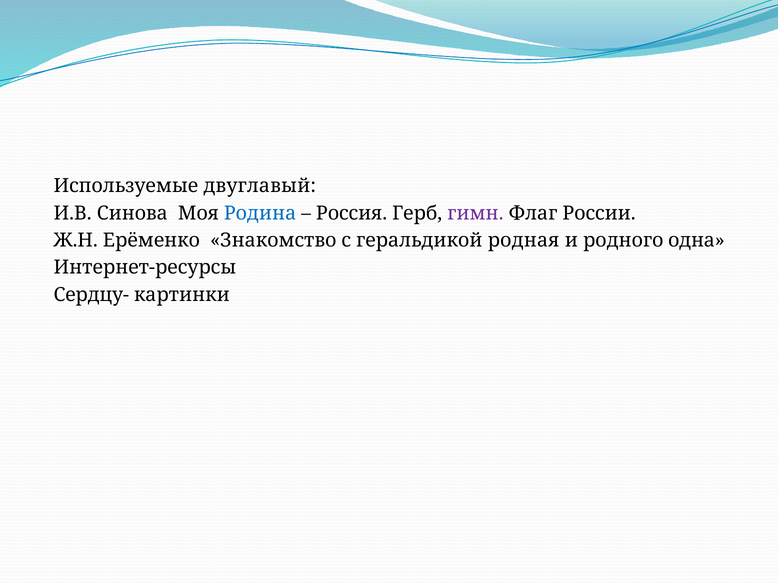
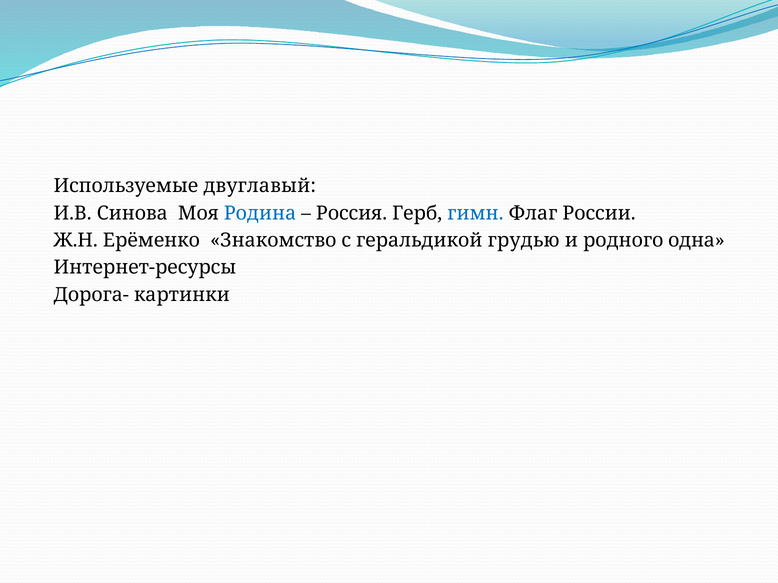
гимн colour: purple -> blue (475, 213)
родная: родная -> грудью (524, 241)
Сердцу-: Сердцу- -> Дорога- (91, 295)
